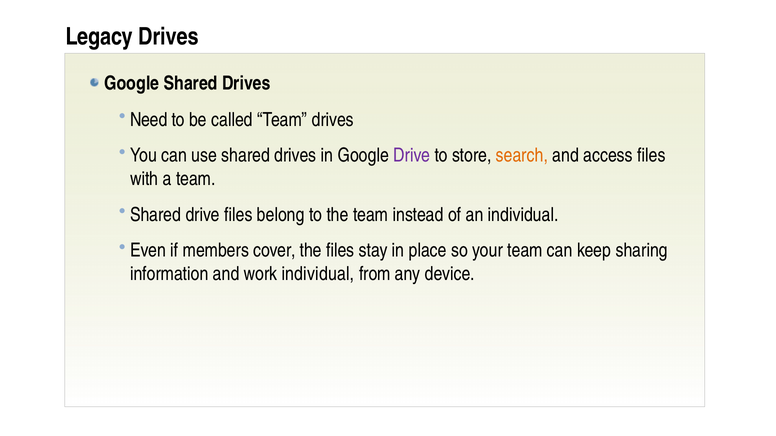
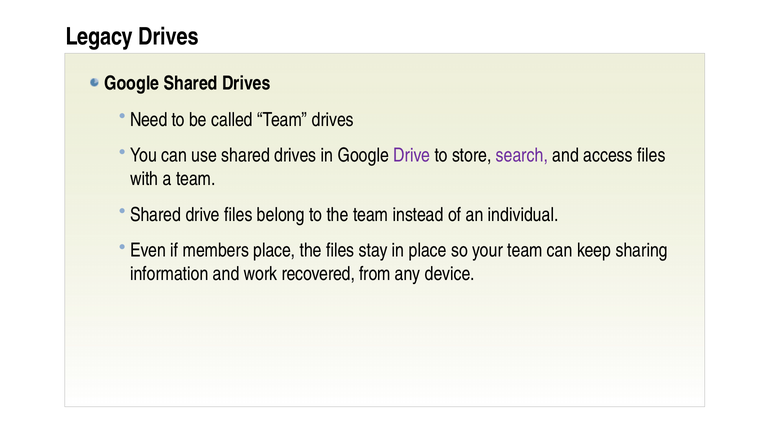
search colour: orange -> purple (522, 156)
members cover: cover -> place (274, 251)
work individual: individual -> recovered (318, 274)
